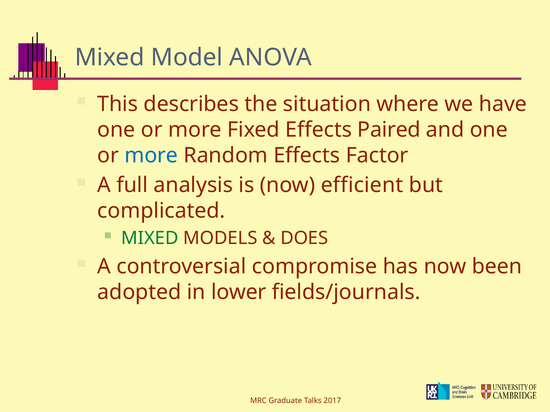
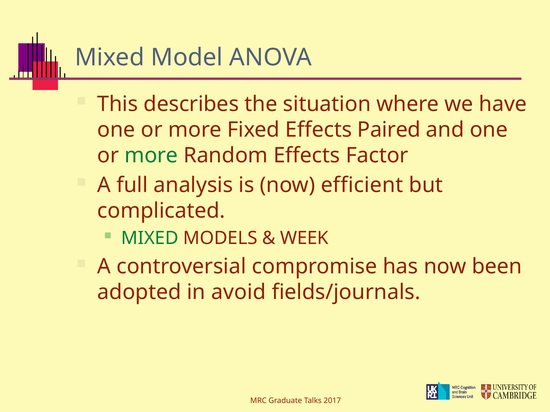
more colour: blue -> green (151, 156)
DOES: DOES -> WEEK (304, 238)
lower: lower -> avoid (239, 292)
